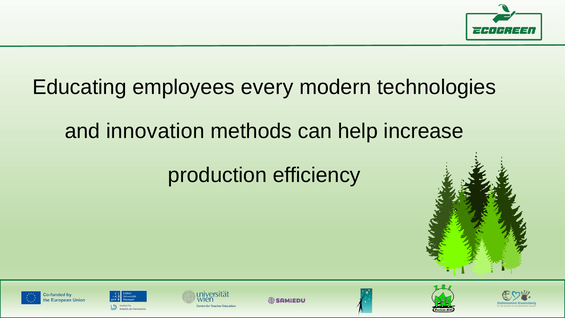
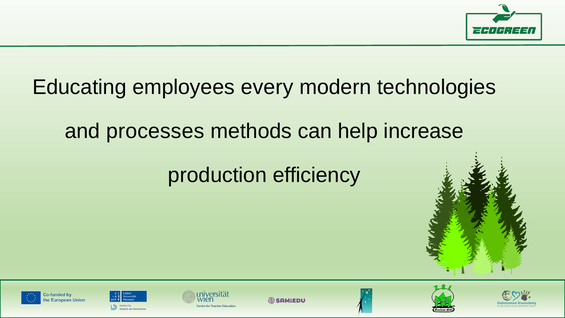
innovation: innovation -> processes (155, 131)
